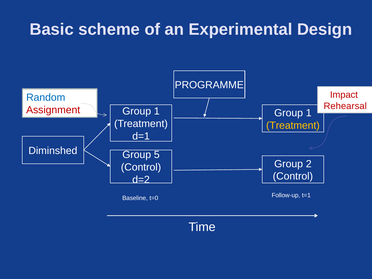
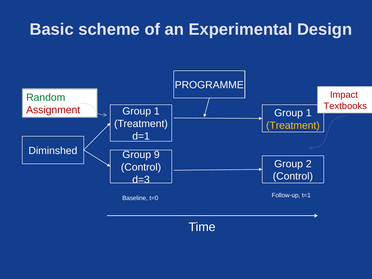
Random colour: blue -> green (46, 98)
Rehearsal: Rehearsal -> Textbooks (345, 106)
5: 5 -> 9 (157, 155)
d=2: d=2 -> d=3 (141, 180)
